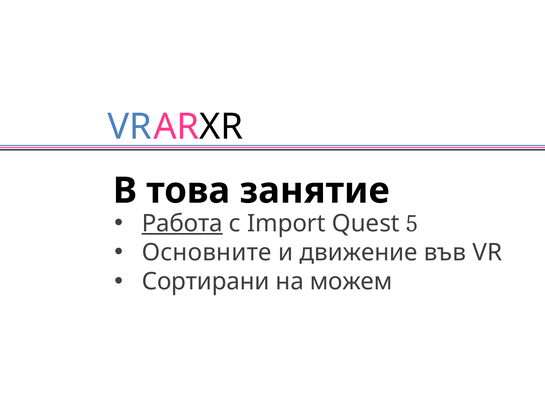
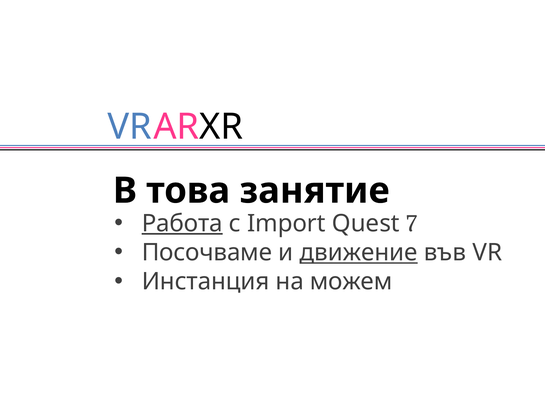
5: 5 -> 7 (412, 223)
Основните: Основните -> Посочваме (207, 252)
движение underline: none -> present (359, 252)
Сортирани: Сортирани -> Инстанция (206, 281)
